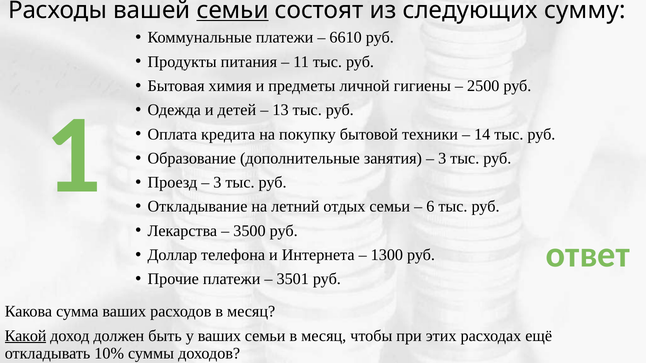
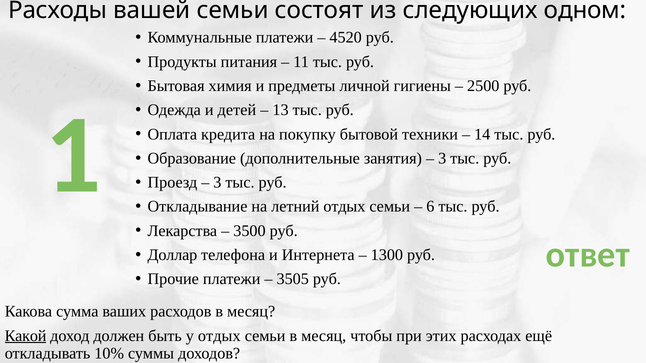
семьи underline: present -> none (233, 10)
сумму: сумму -> одном (585, 10)
6610: 6610 -> 4520 (346, 38)
3501: 3501 -> 3505 (293, 279)
у ваших: ваших -> отдых (219, 336)
